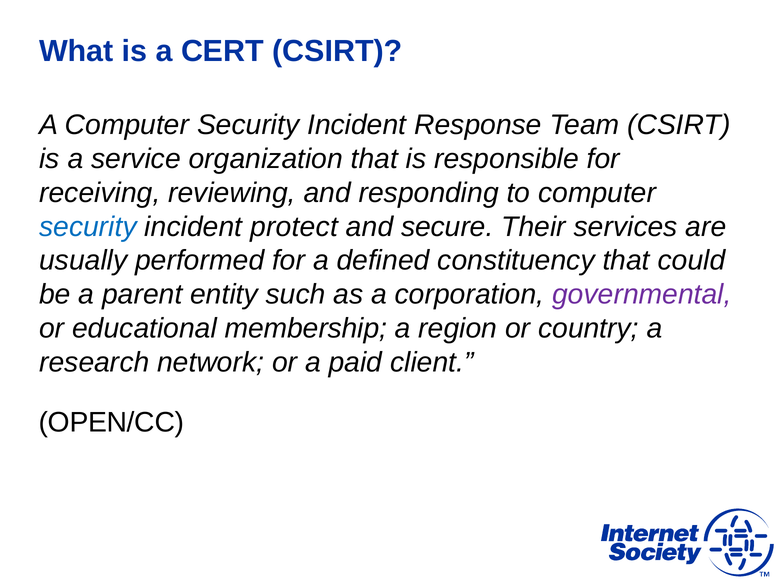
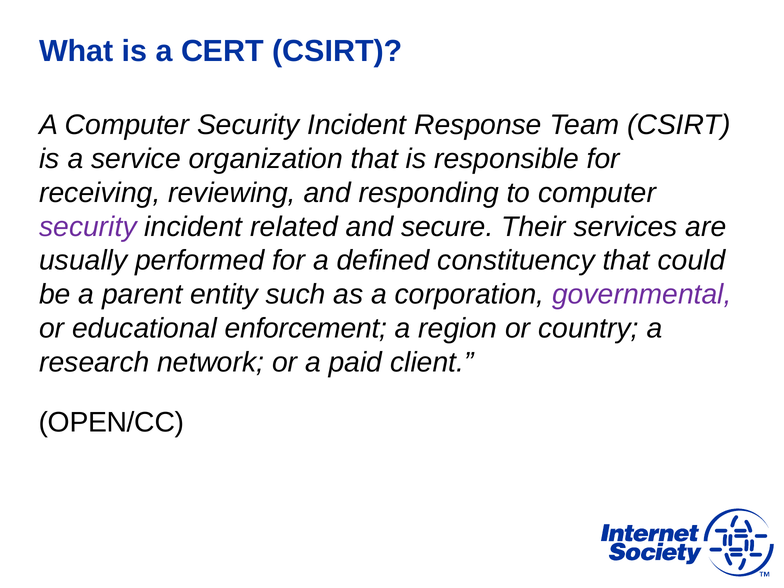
security colour: blue -> purple (88, 227)
protect: protect -> related (294, 227)
membership: membership -> enforcement (306, 329)
